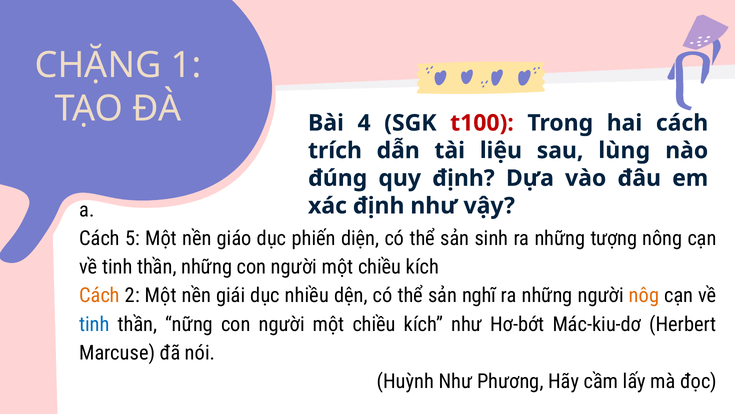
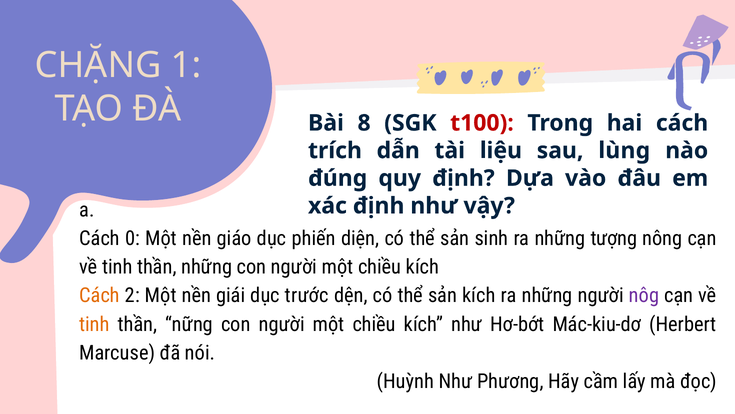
4: 4 -> 8 (364, 123)
5: 5 -> 0 (133, 238)
nhiều: nhiều -> trước (307, 295)
sản nghĩ: nghĩ -> kích (479, 295)
nôg colour: orange -> purple (644, 295)
tinh colour: blue -> orange (94, 324)
